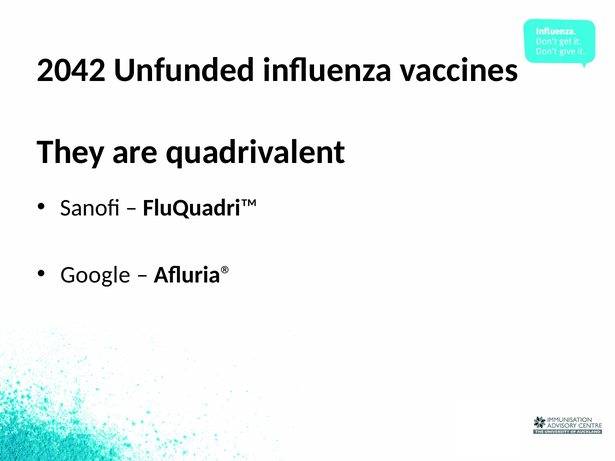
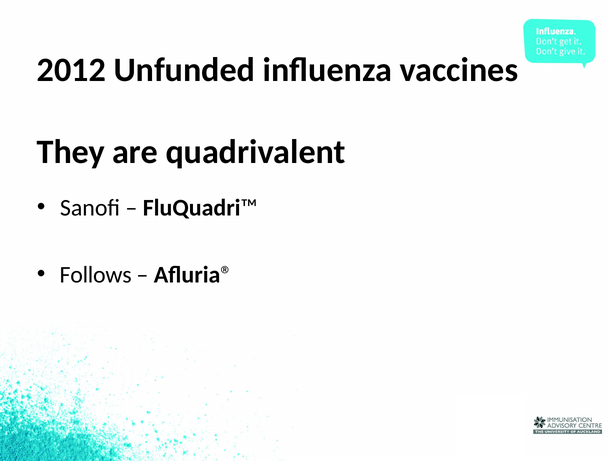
2042: 2042 -> 2012 (71, 70)
Google: Google -> Follows (96, 275)
